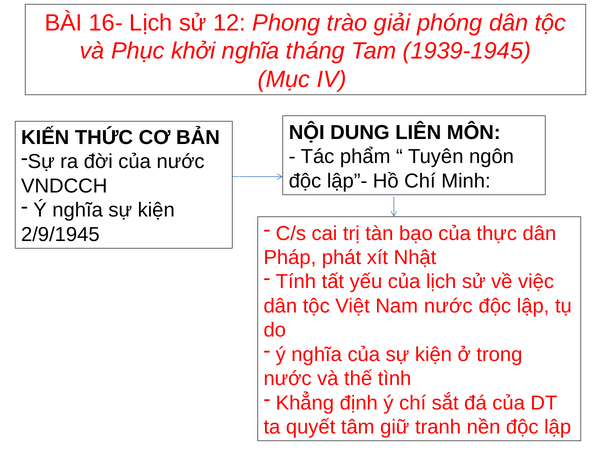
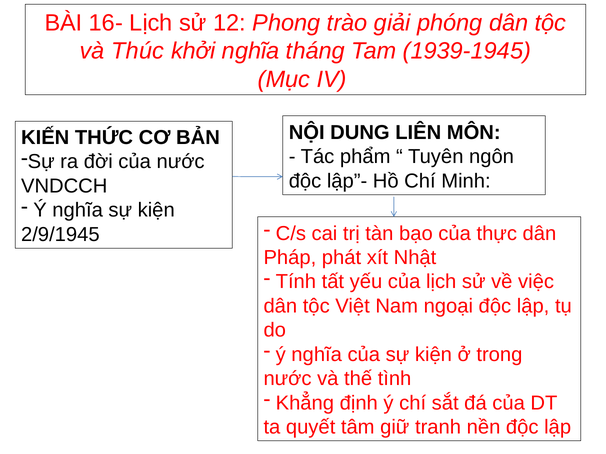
Phục: Phục -> Thúc (138, 51)
Nam nước: nước -> ngoại (448, 306)
